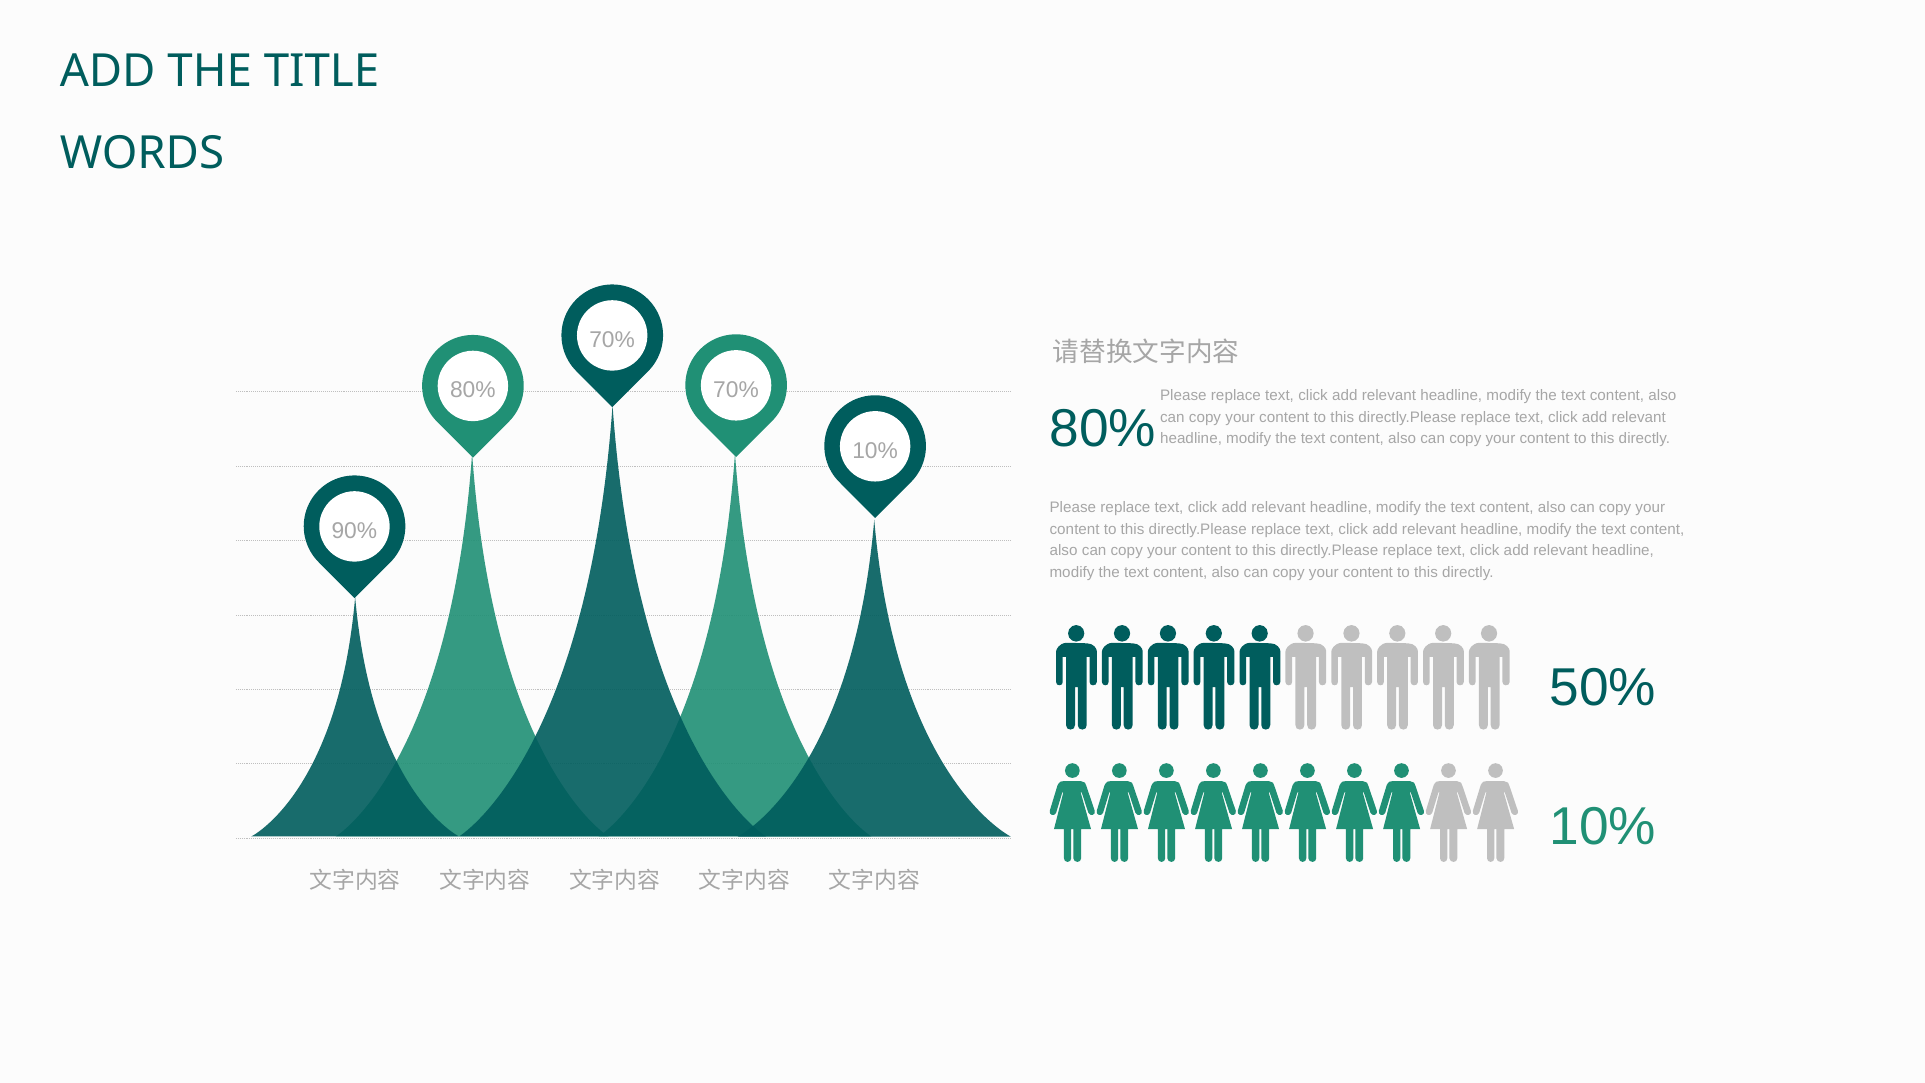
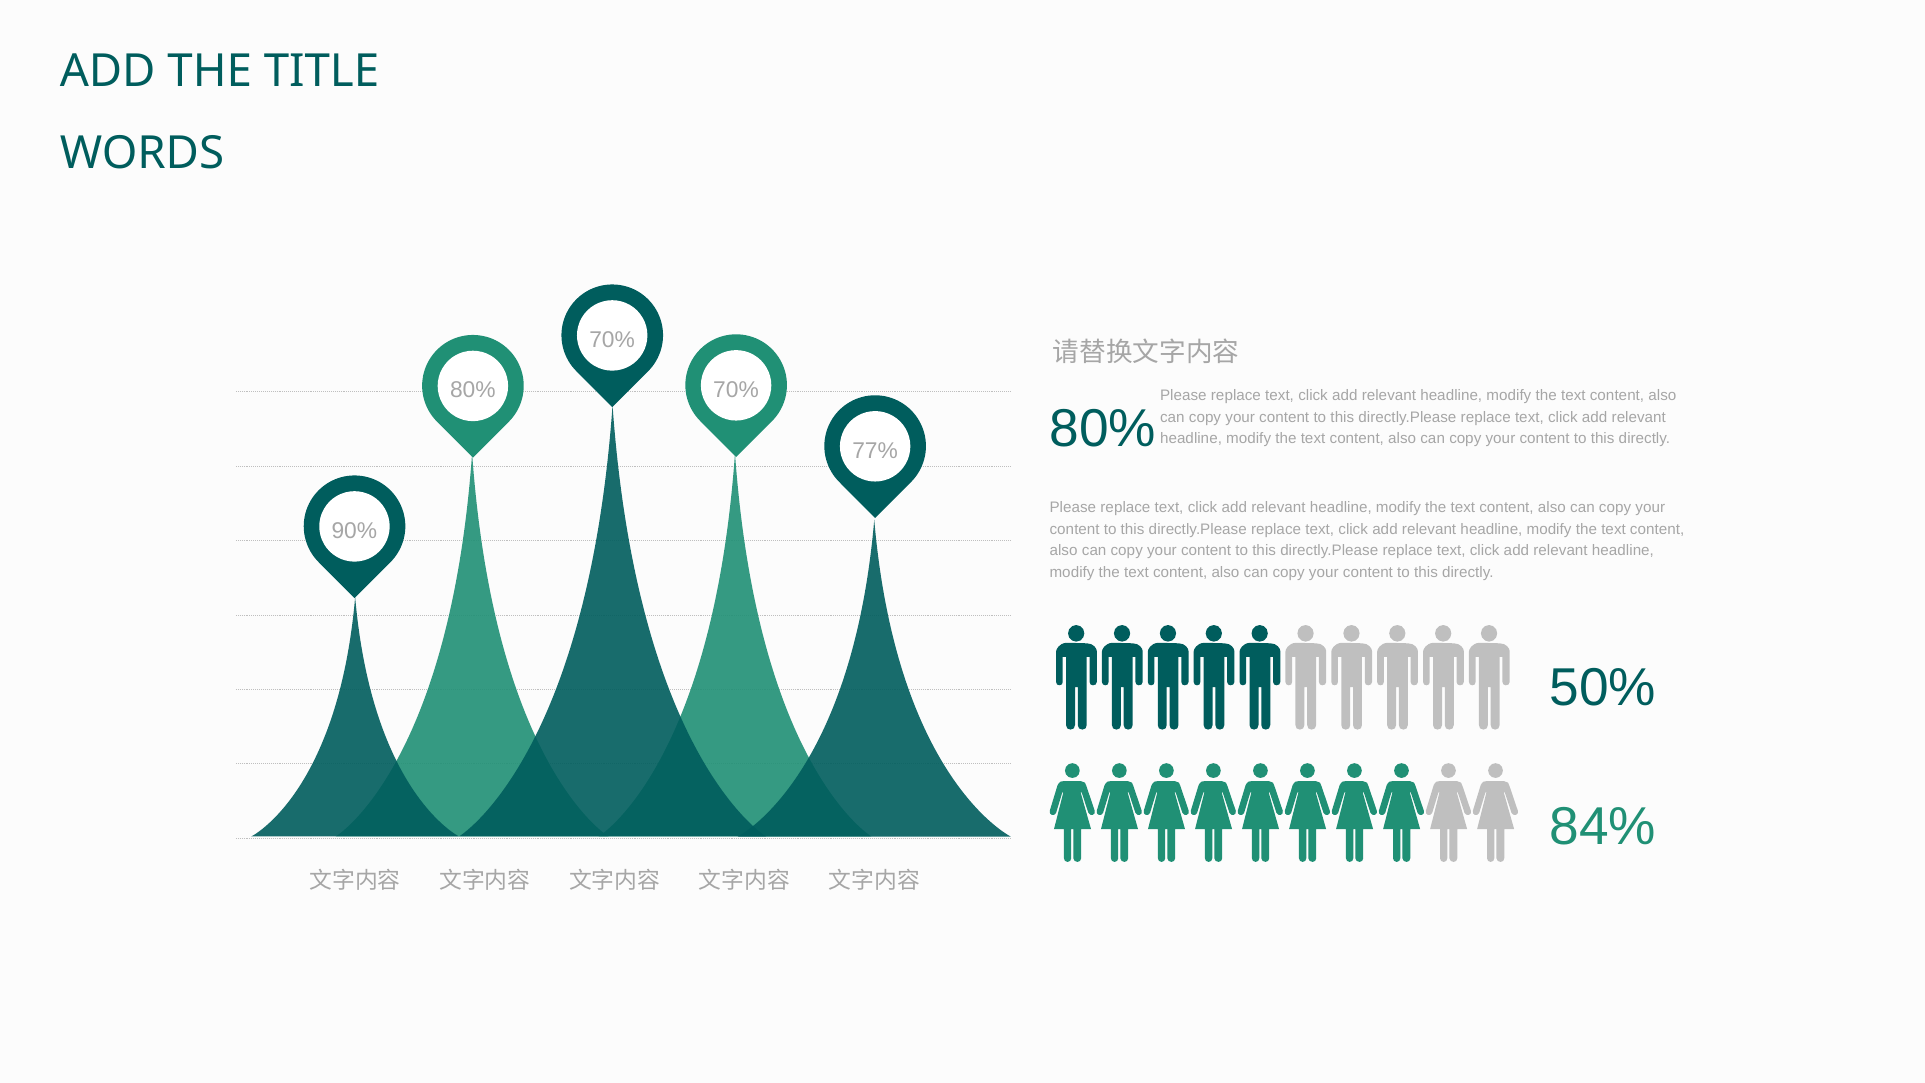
10%: 10% -> 77% (875, 450)
10%: 10% -> 84% (1603, 827)
